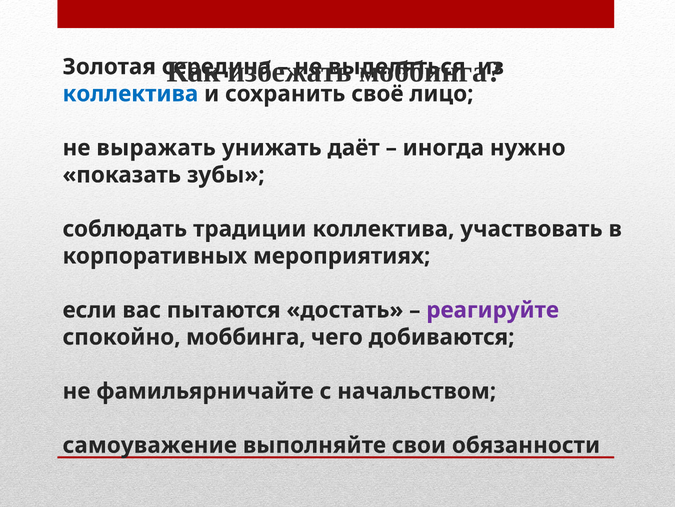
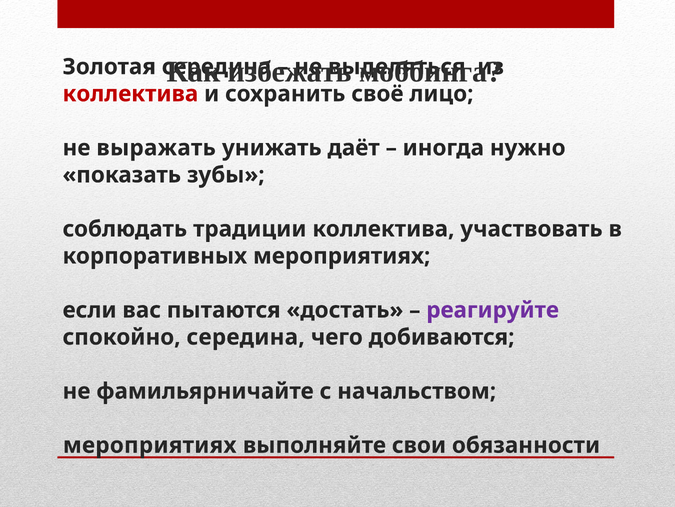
коллектива colour: blue -> red (130, 94)
спокойно моббинга: моббинга -> середина (246, 337)
самоуважение: самоуважение -> мероприятиях (150, 445)
